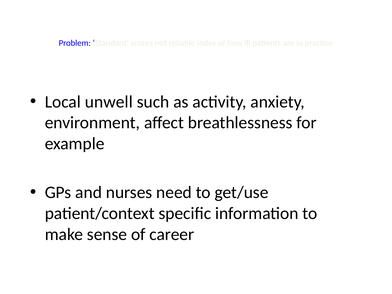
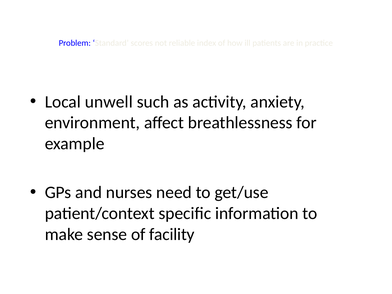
career: career -> facility (172, 234)
